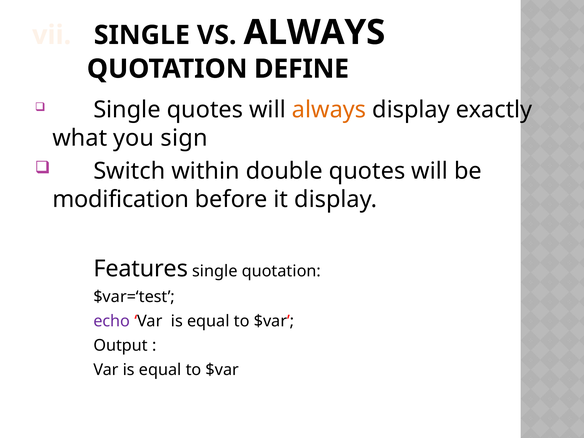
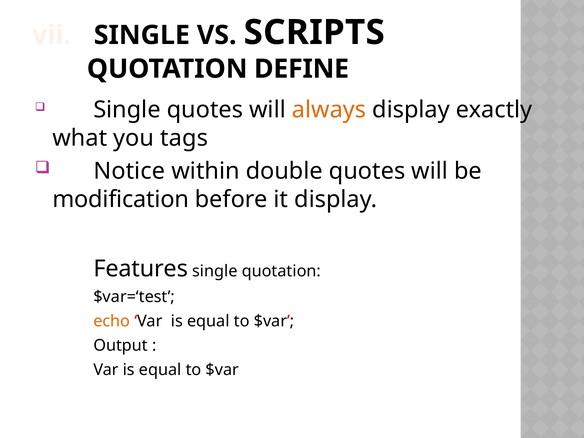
VS ALWAYS: ALWAYS -> SCRIPTS (314, 32)
sign: sign -> tags (184, 138)
Switch: Switch -> Notice (129, 171)
echo colour: purple -> orange (112, 321)
